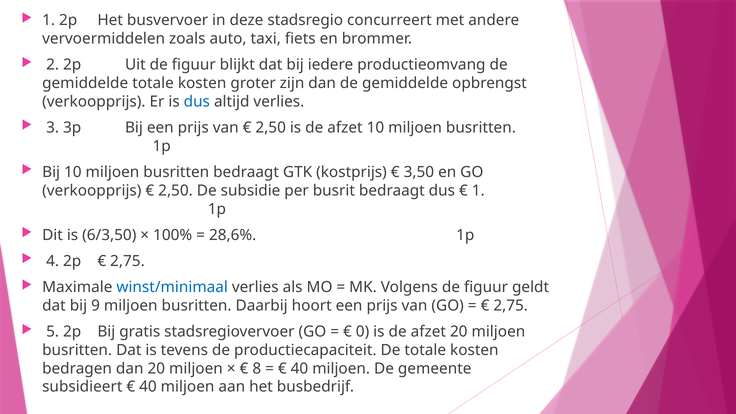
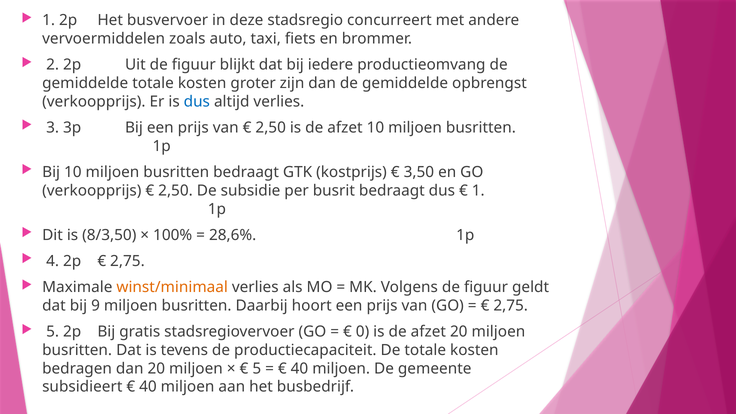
6/3,50: 6/3,50 -> 8/3,50 (109, 235)
winst/minimaal colour: blue -> orange (172, 287)
8: 8 -> 5 (257, 369)
